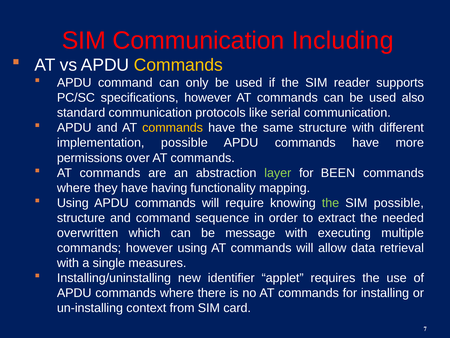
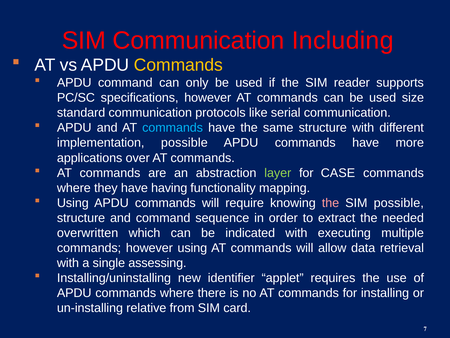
also: also -> size (413, 98)
commands colour: yellow -> light blue (173, 128)
permissions: permissions -> applications (90, 158)
BEEN: BEEN -> CASE (338, 173)
the colour: light green -> pink (331, 203)
message: message -> indicated (250, 233)
measures: measures -> assessing (157, 263)
context: context -> relative (146, 308)
